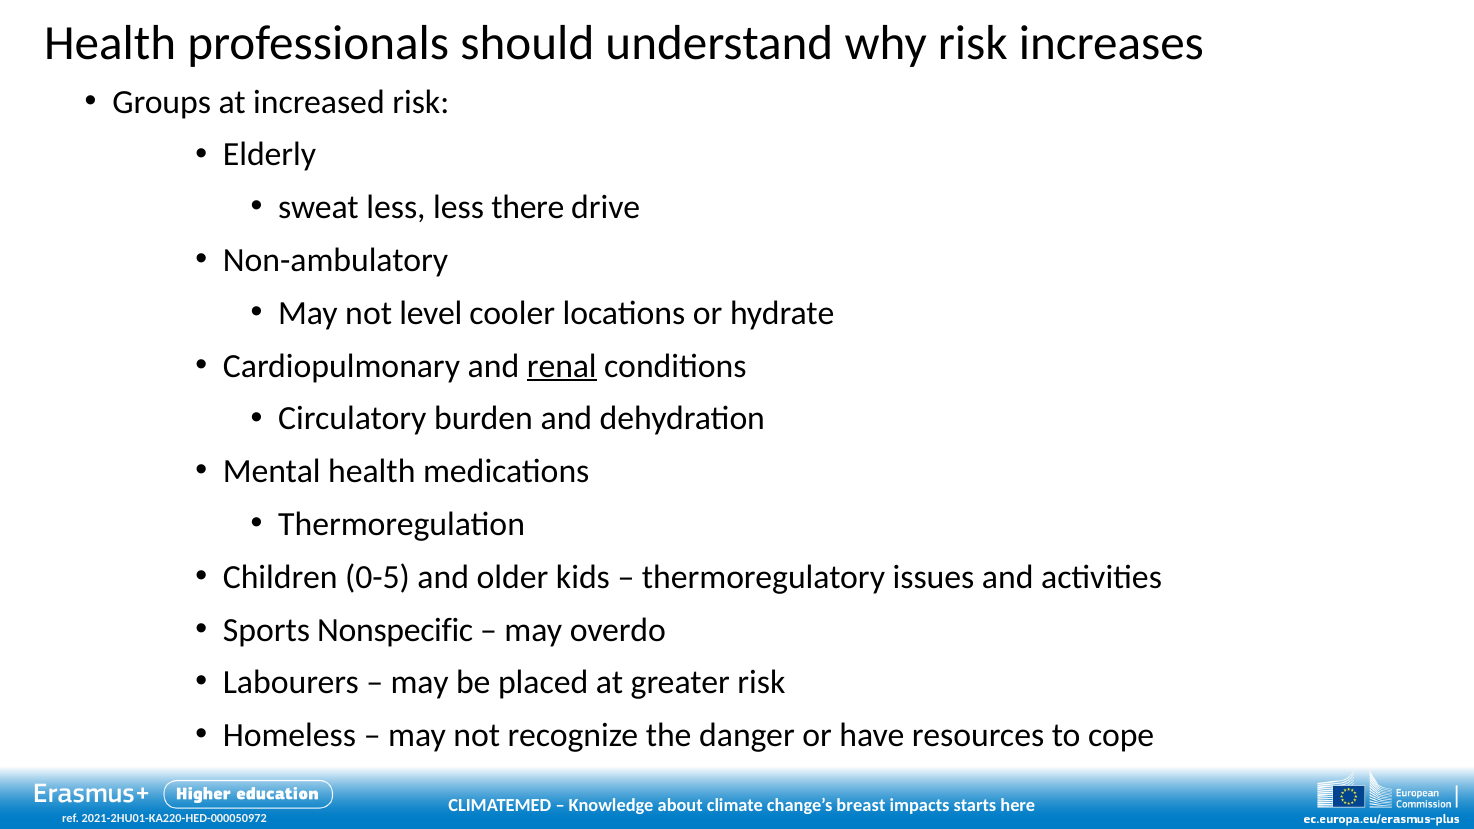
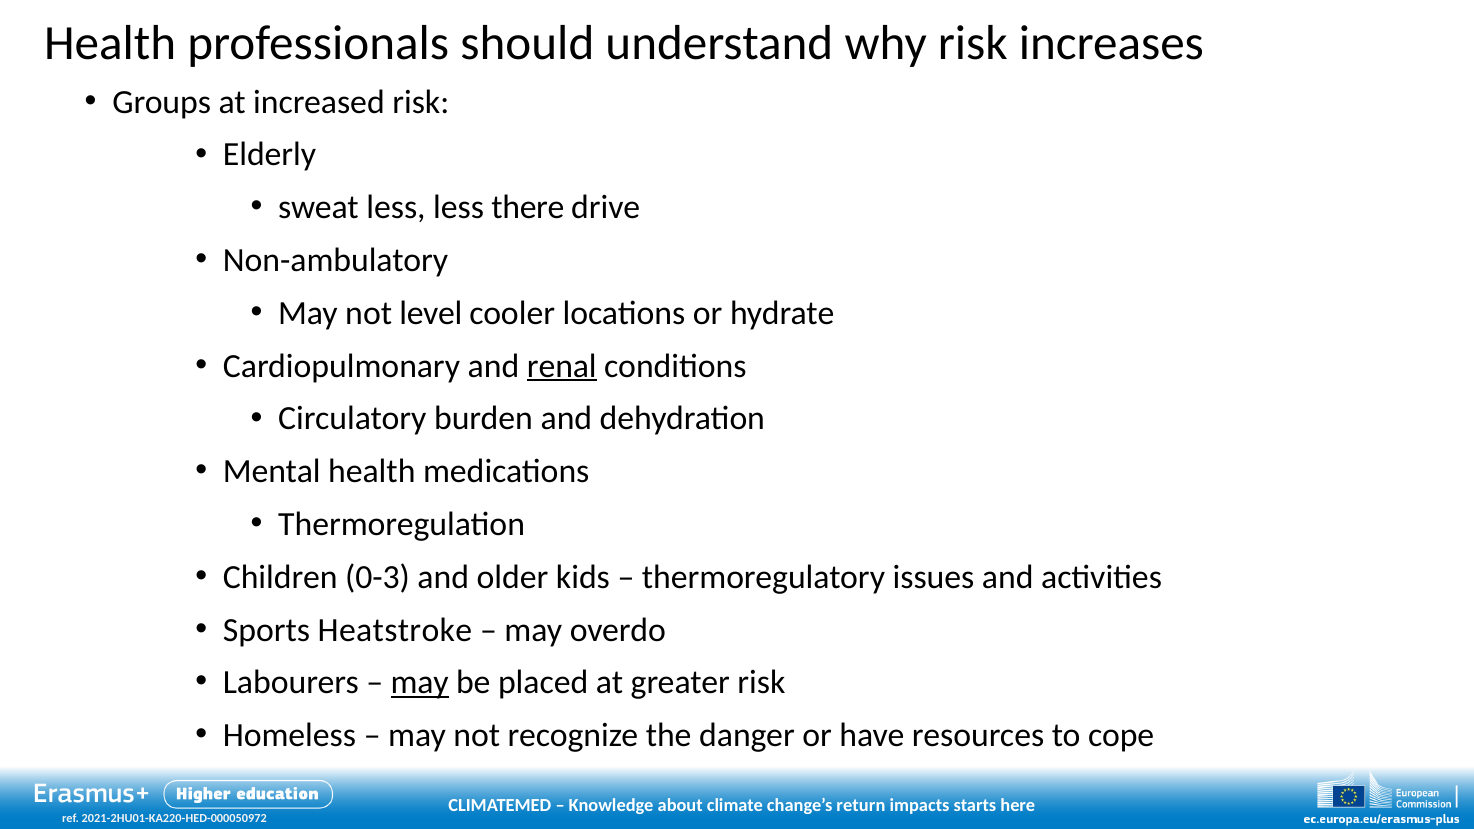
0-5: 0-5 -> 0-3 (377, 577)
Nonspecific: Nonspecific -> Heatstroke (395, 630)
may underline: none -> present (420, 683)
breast: breast -> return (861, 806)
